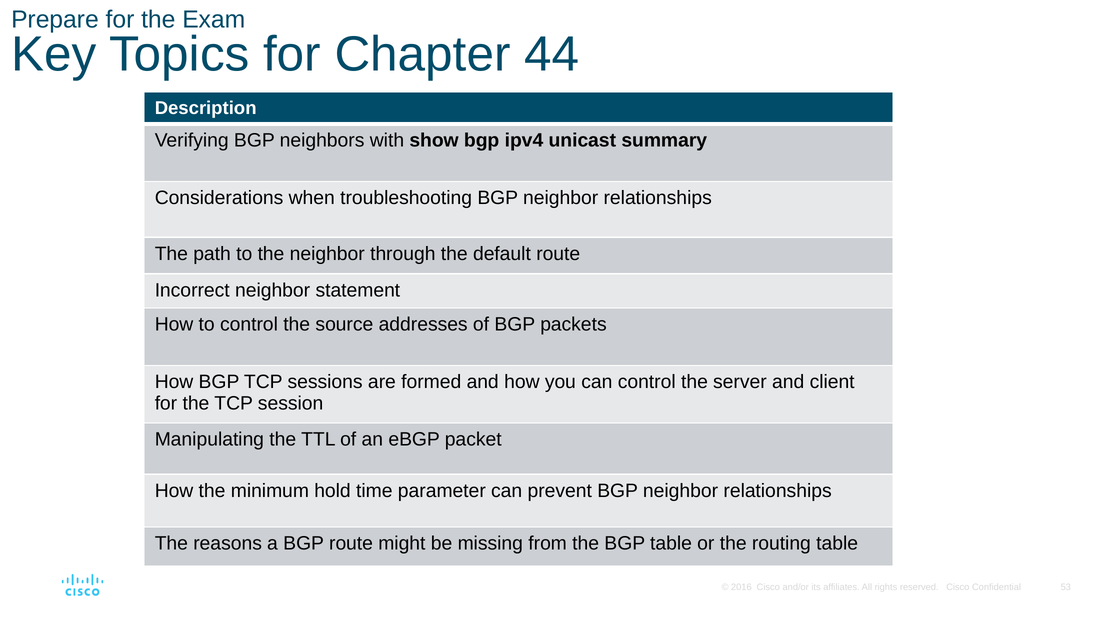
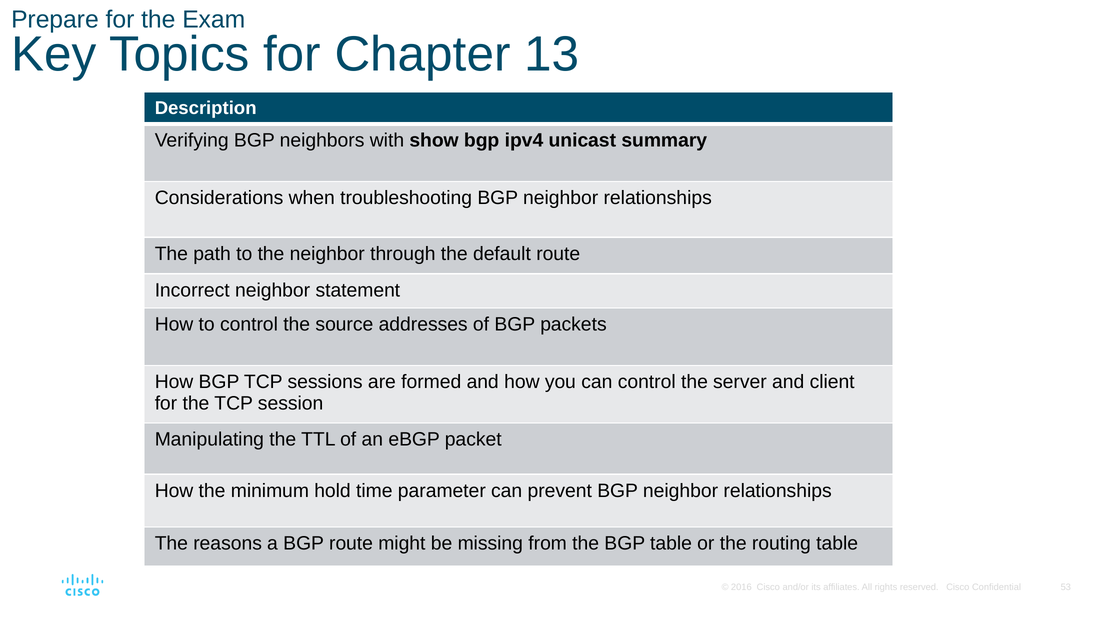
44: 44 -> 13 (552, 54)
